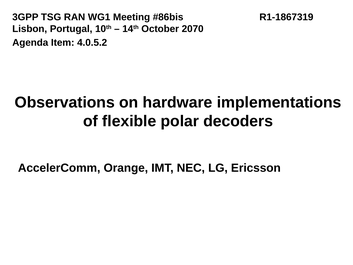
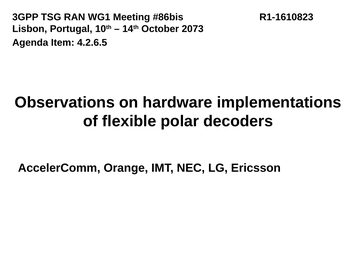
R1-1867319: R1-1867319 -> R1-1610823 (286, 17)
2070: 2070 -> 2073 (193, 29)
4.0.5.2: 4.0.5.2 -> 4.2.6.5 (92, 43)
